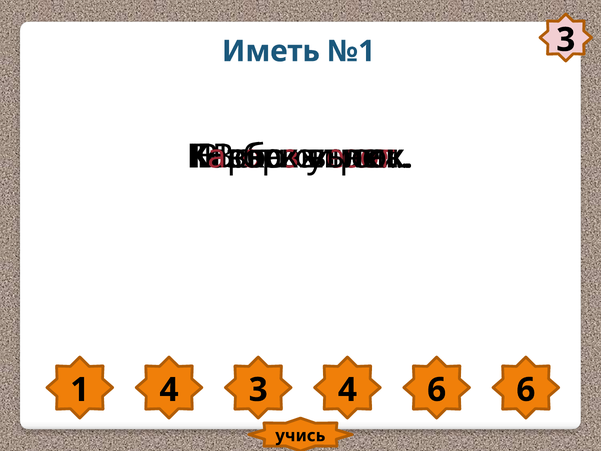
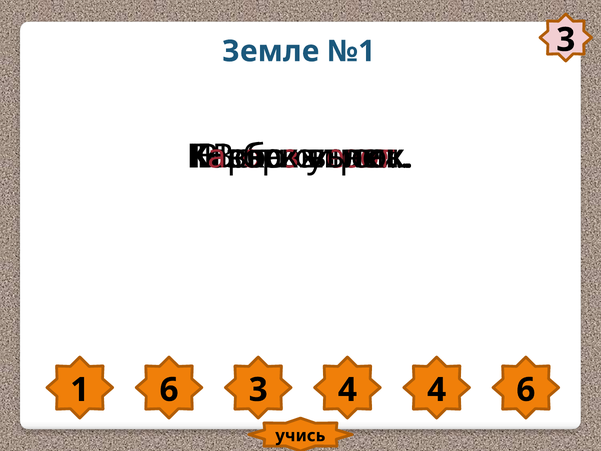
Иметь: Иметь -> Земле (271, 51)
1 4: 4 -> 6 (169, 390)
4 6: 6 -> 4 (437, 390)
